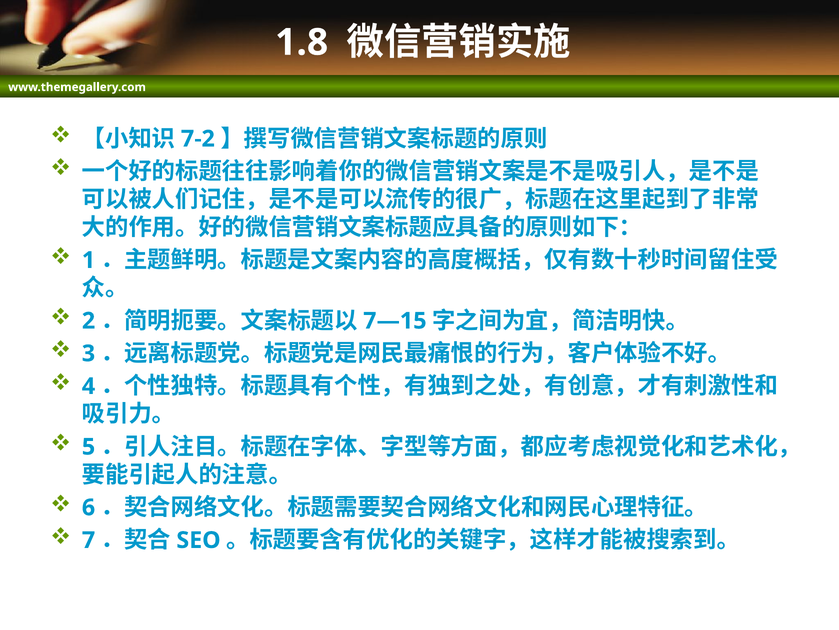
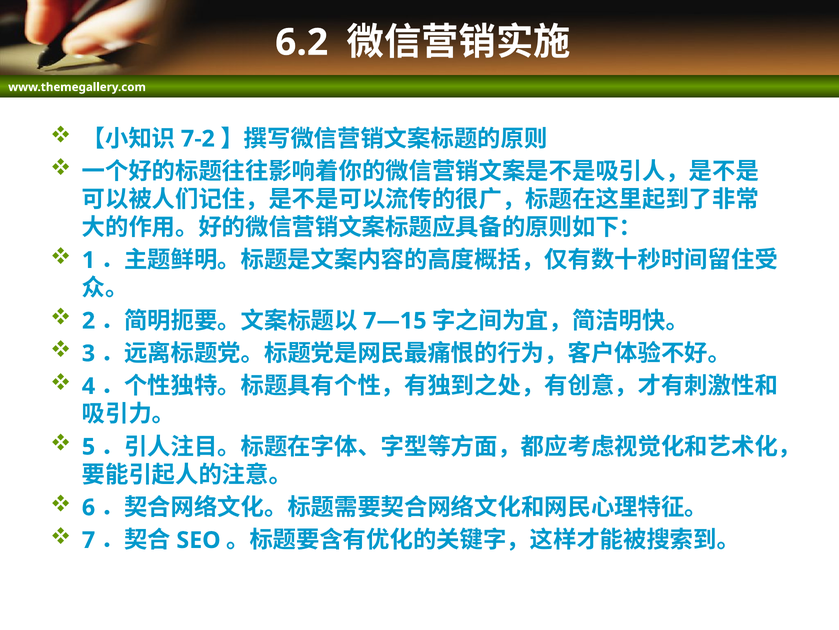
1.8: 1.8 -> 6.2 (302, 42)
